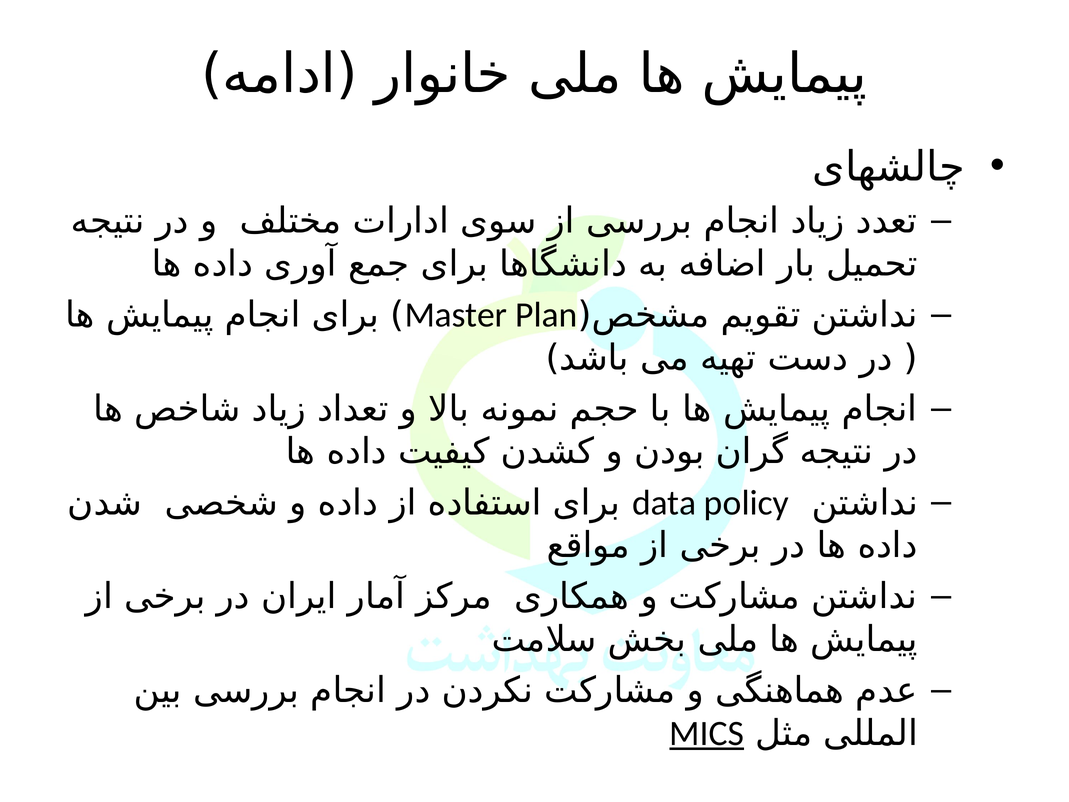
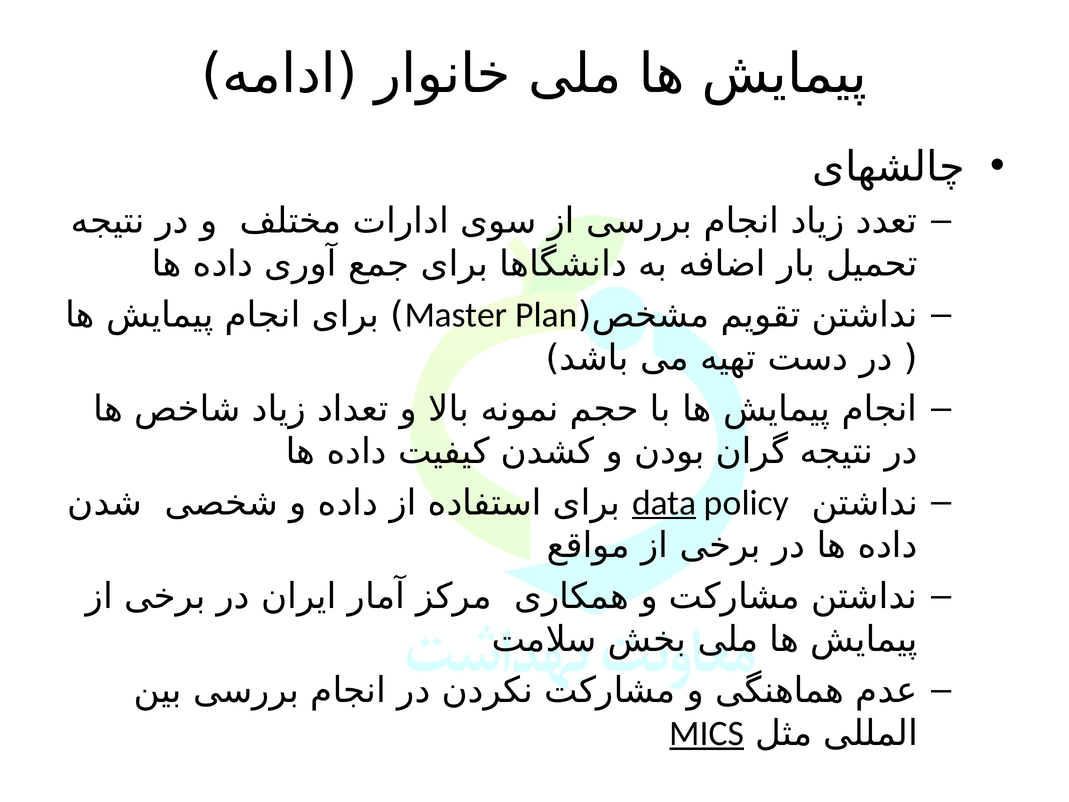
data underline: none -> present (664, 503)
